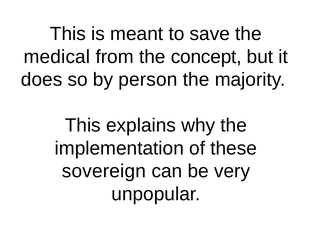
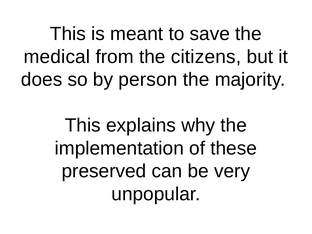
concept: concept -> citizens (206, 57)
sovereign: sovereign -> preserved (104, 171)
